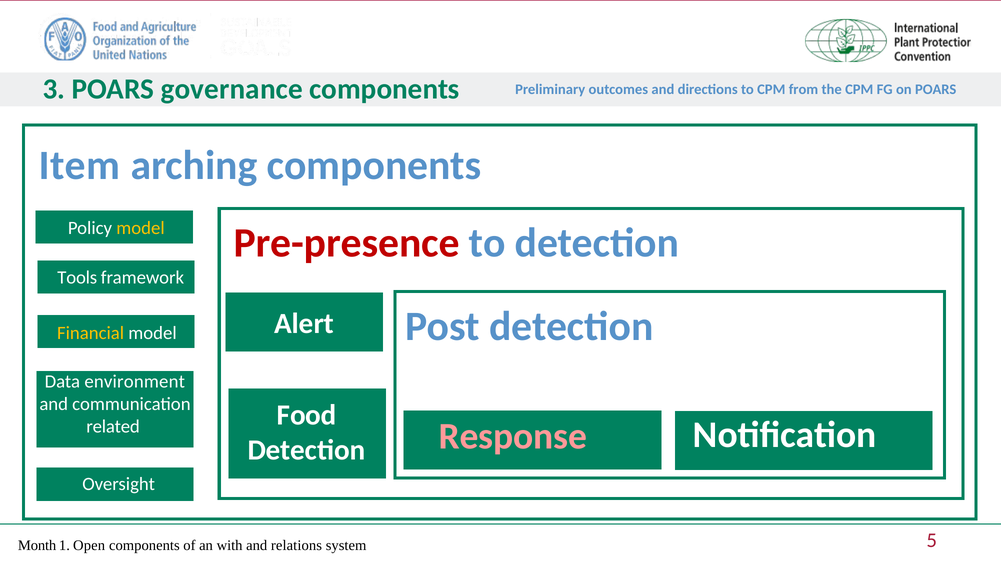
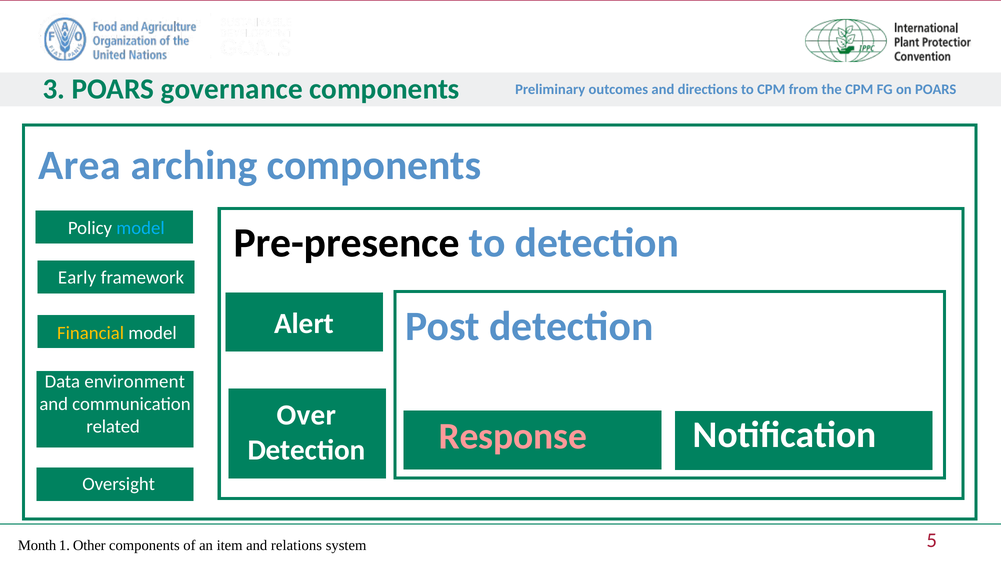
Item: Item -> Area (79, 165)
model colour: yellow -> light blue (141, 228)
Pre-presence colour: red -> black (347, 243)
Tools: Tools -> Early (77, 278)
Food: Food -> Over (306, 415)
Open: Open -> Other (89, 545)
with: with -> item (230, 545)
